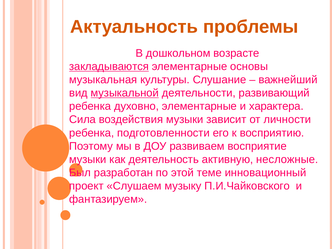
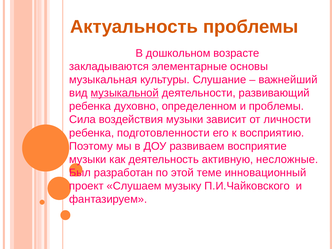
закладываются underline: present -> none (109, 66)
духовно элементарные: элементарные -> определенном (199, 106)
и характера: характера -> проблемы (276, 106)
